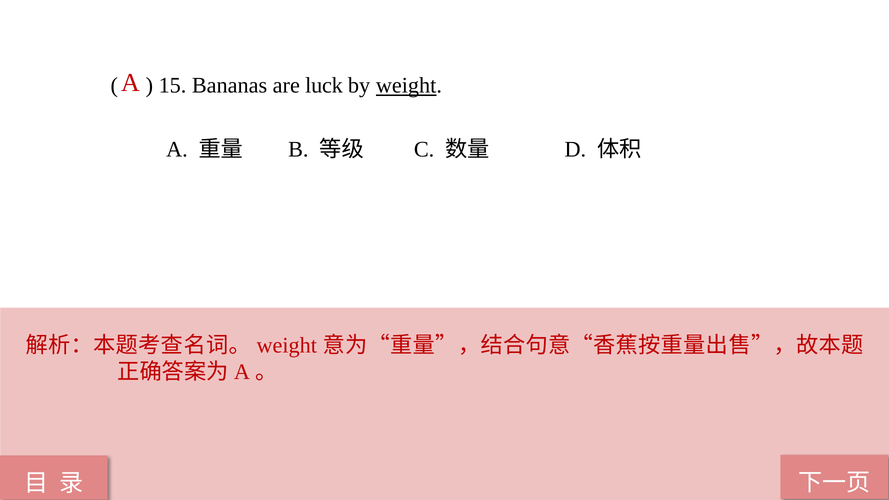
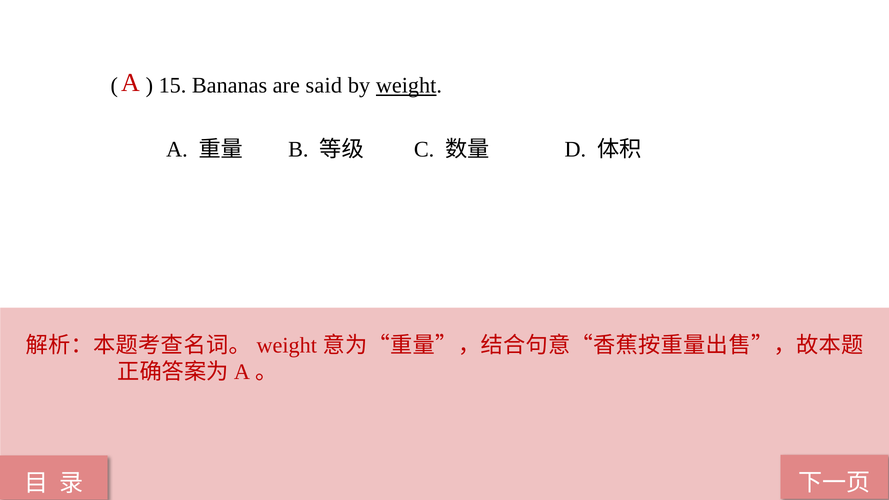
luck: luck -> said (324, 86)
